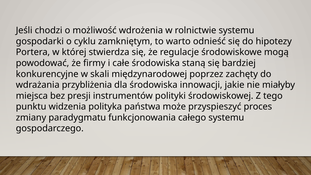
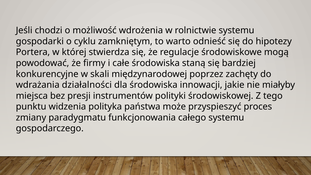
przybliżenia: przybliżenia -> działalności (87, 85)
